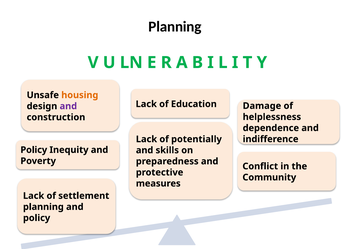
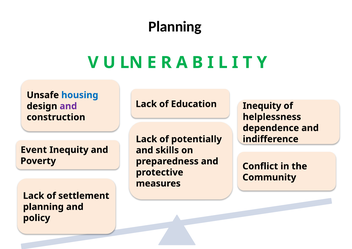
housing colour: orange -> blue (80, 95)
Damage: Damage -> Inequity (262, 106)
Policy: Policy -> Event (34, 150)
